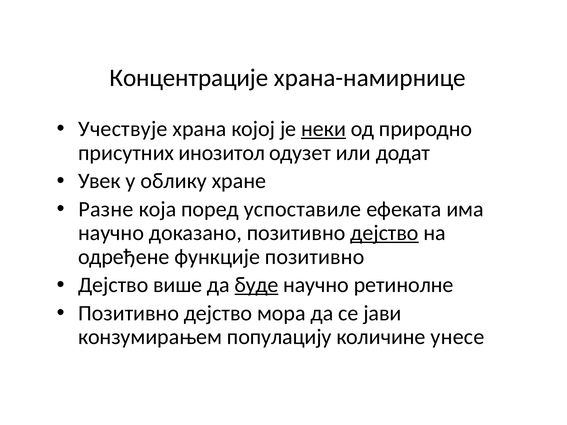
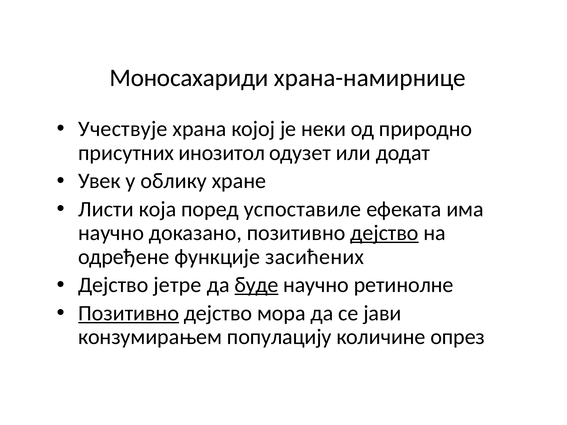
Концентрације: Концентрације -> Моносахариди (189, 78)
неки underline: present -> none (324, 129)
Разне: Разне -> Листи (106, 209)
функције позитивно: позитивно -> засићених (315, 257)
више: више -> јетре (177, 285)
Позитивно underline: none -> present (129, 313)
унесе: унесе -> опрез (458, 337)
